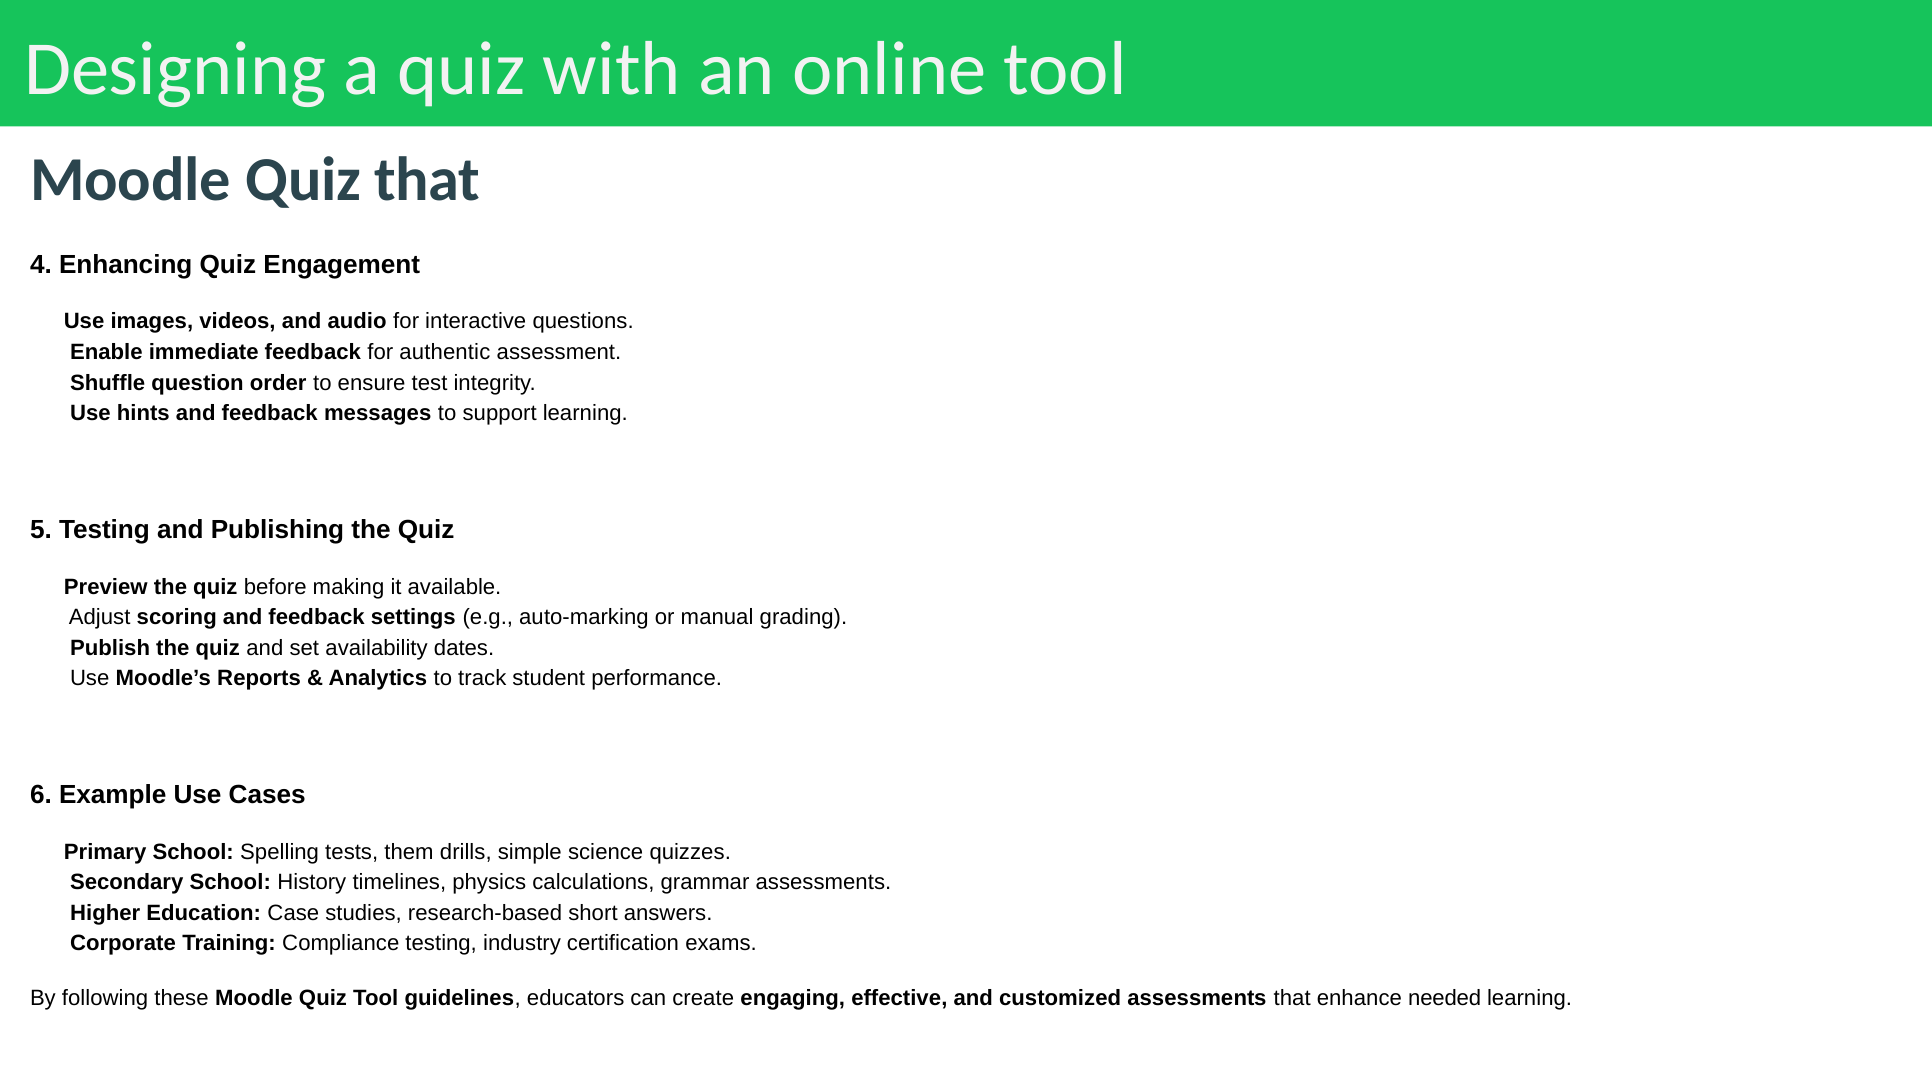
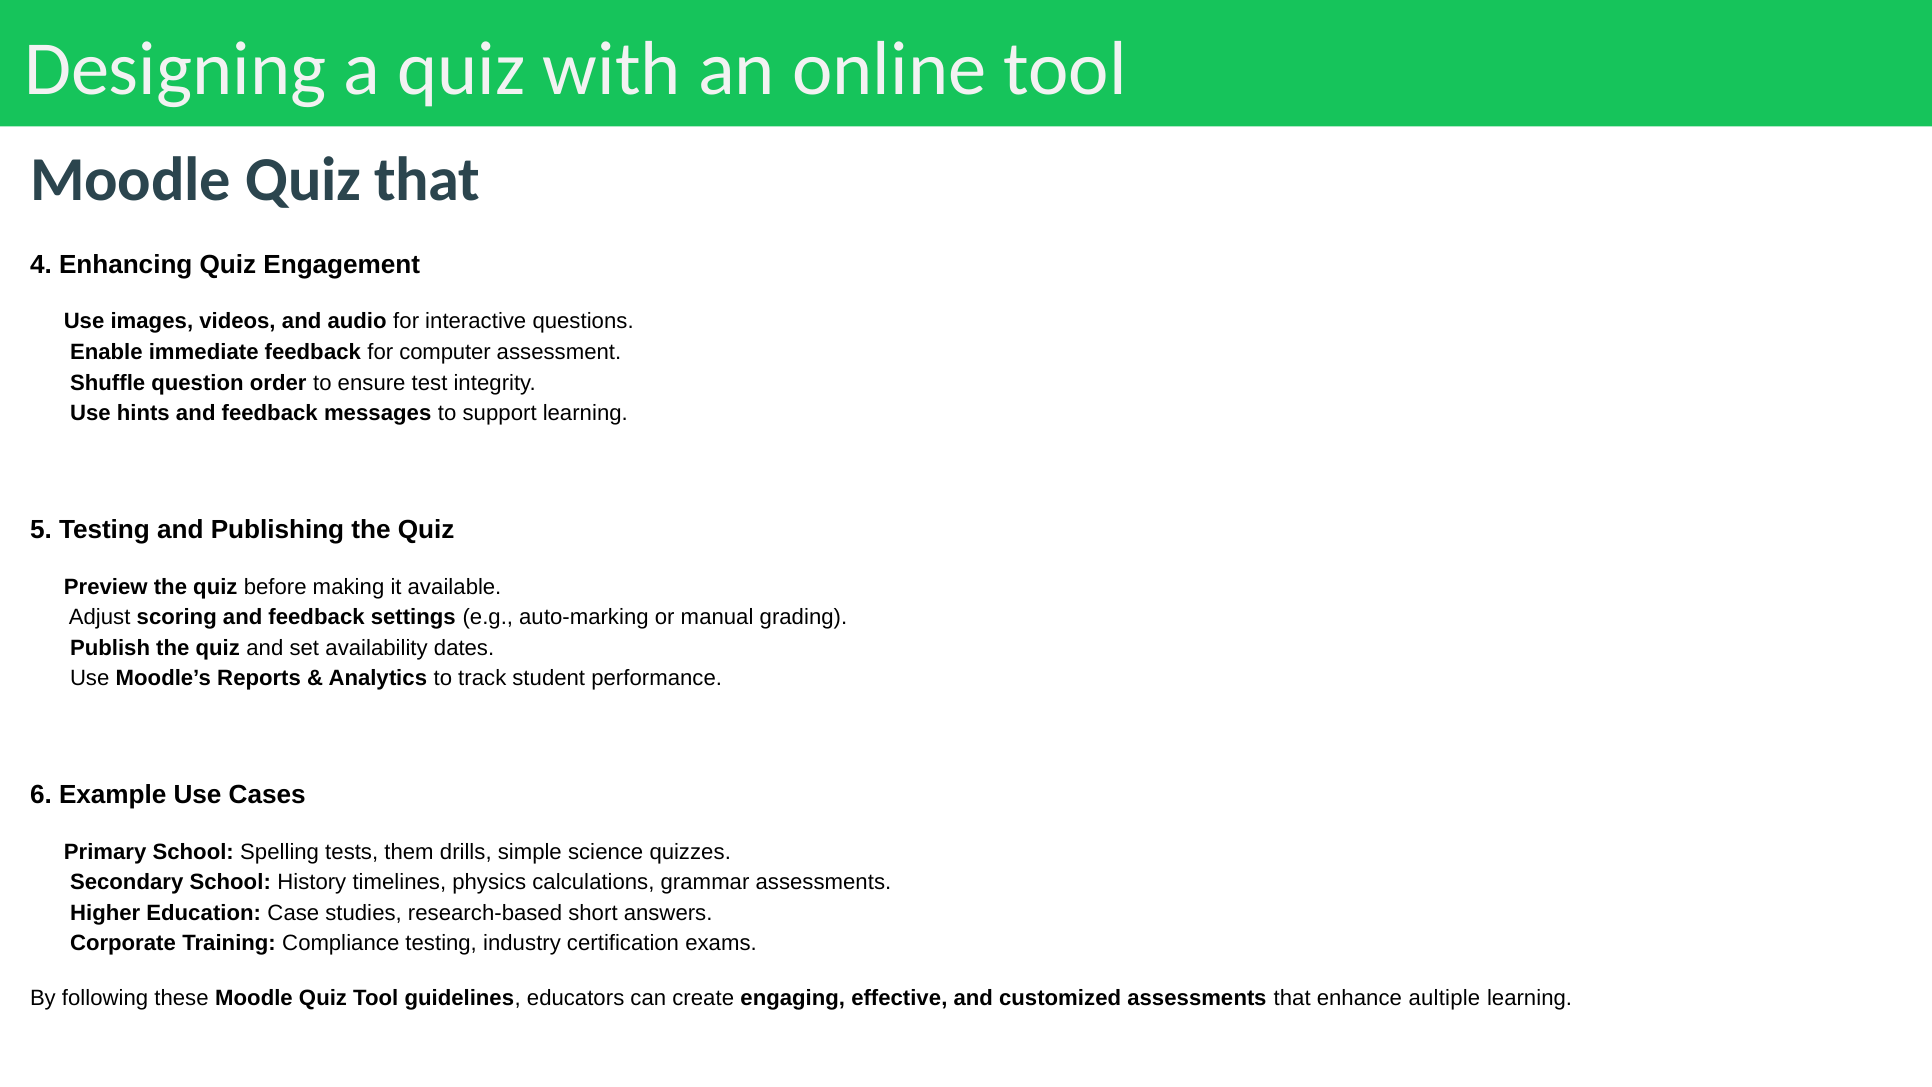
authentic: authentic -> computer (445, 352)
needed: needed -> aultiple (1444, 998)
